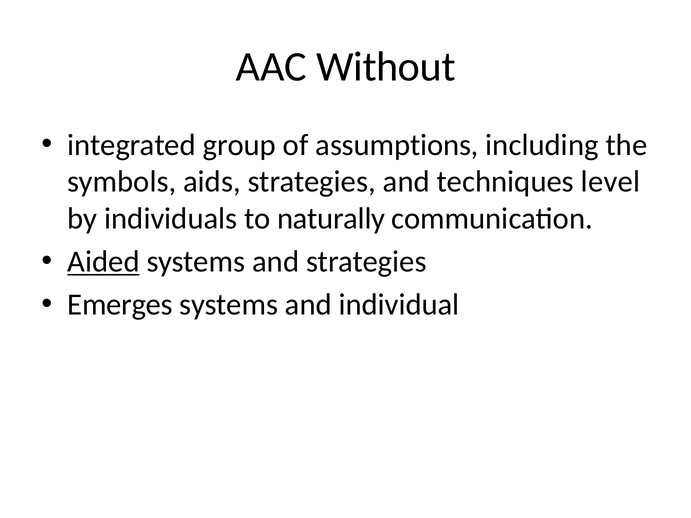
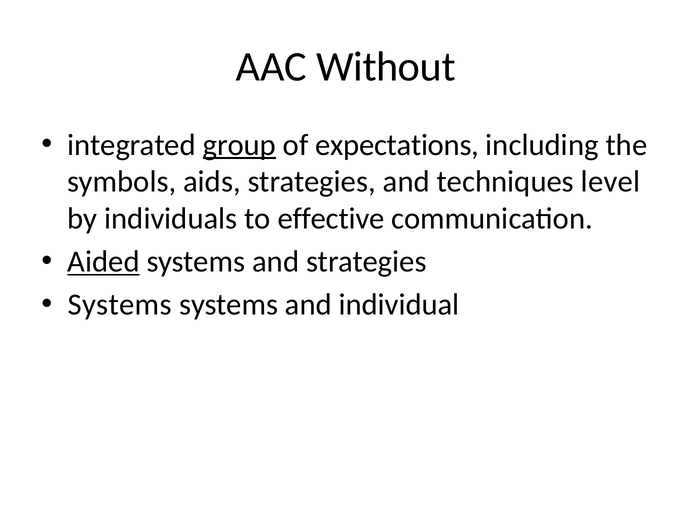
group underline: none -> present (239, 145)
assumptions: assumptions -> expectations (397, 145)
naturally: naturally -> effective (331, 219)
Emerges: Emerges -> Systems (120, 305)
